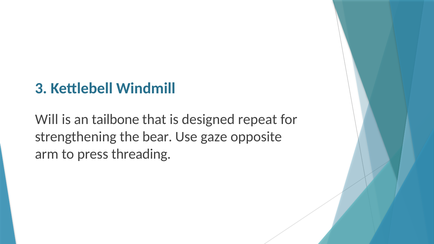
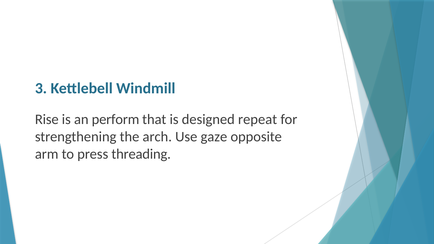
Will: Will -> Rise (47, 120)
tailbone: tailbone -> perform (116, 120)
bear: bear -> arch (157, 137)
